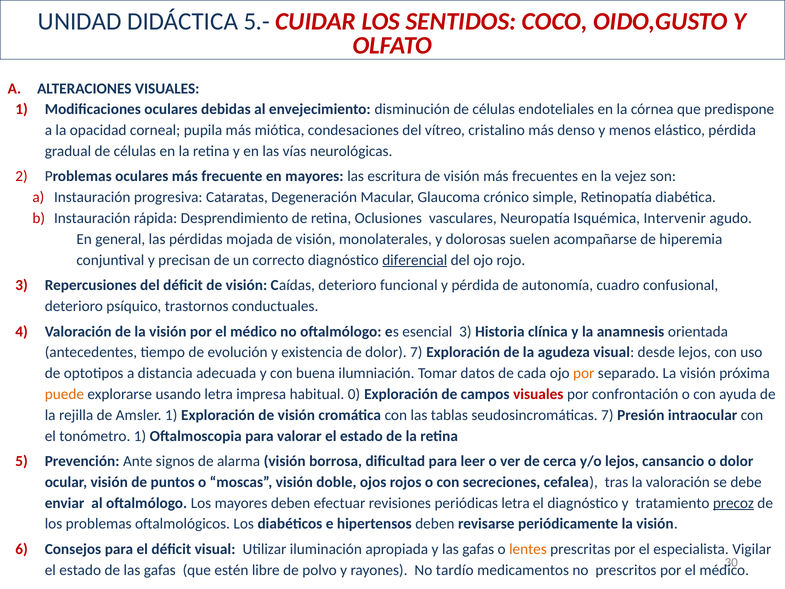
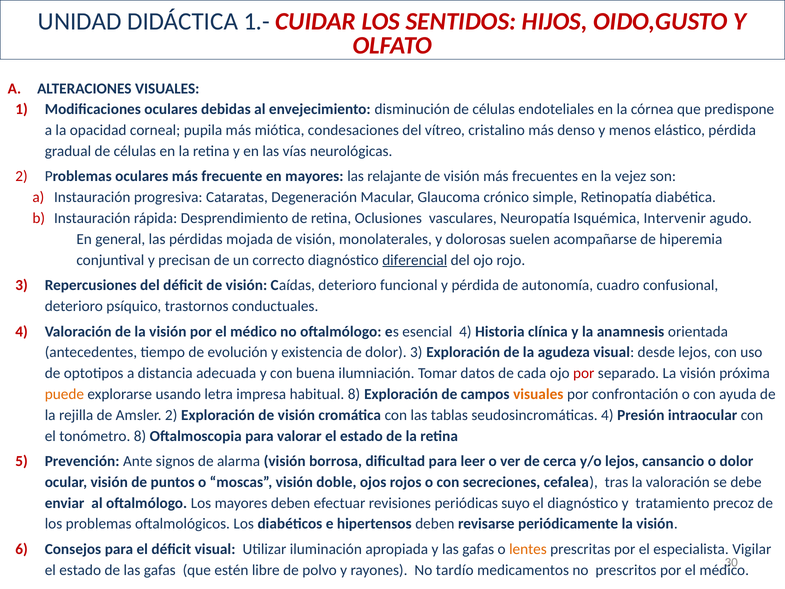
5.-: 5.- -> 1.- (257, 21)
COCO: COCO -> HIJOS (555, 21)
escritura: escritura -> relajante (394, 176)
esencial 3: 3 -> 4 (465, 331)
dolor 7: 7 -> 3 (416, 352)
por colour: orange -> red (584, 373)
habitual 0: 0 -> 8 (354, 394)
visuales colour: red -> orange (538, 394)
Amsler 1: 1 -> 2 (171, 415)
seudosincromáticas 7: 7 -> 4 (607, 415)
tonómetro 1: 1 -> 8 (140, 436)
periódicas letra: letra -> suyo (516, 503)
precoz underline: present -> none (733, 503)
